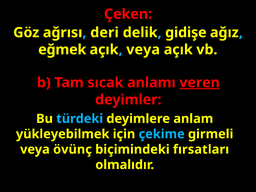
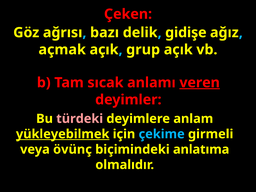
deri: deri -> bazı (105, 33)
eğmek: eğmek -> açmak (62, 50)
açık veya: veya -> grup (143, 50)
türdeki colour: light blue -> pink (80, 119)
yükleyebilmek underline: none -> present (63, 134)
fırsatları: fırsatları -> anlatıma (201, 149)
